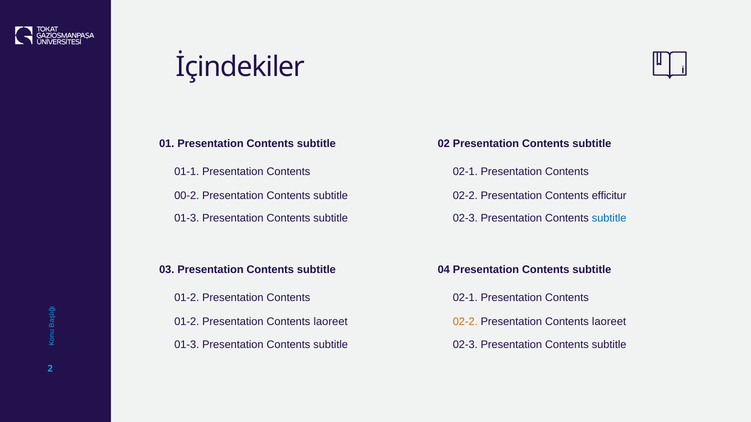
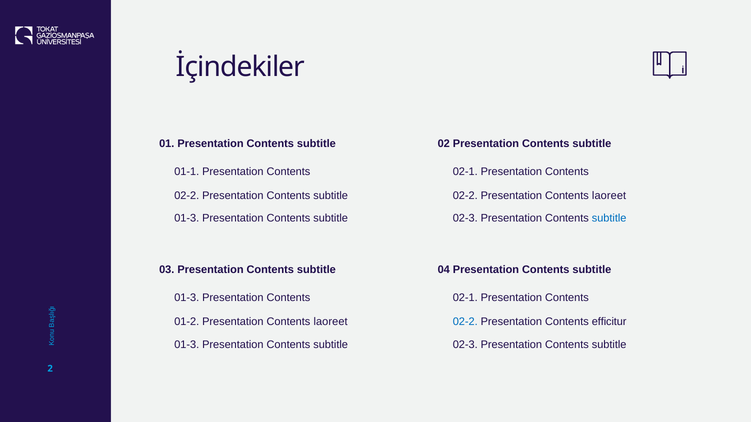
00-2: 00-2 -> 02-2 (187, 196)
02-2 Presentation Contents efficitur: efficitur -> laoreet (609, 196)
01-2: 01-2 -> 01-3 (187, 298)
02-2 colour: orange -> blue (465, 322)
laoreet: laoreet -> efficitur (609, 322)
